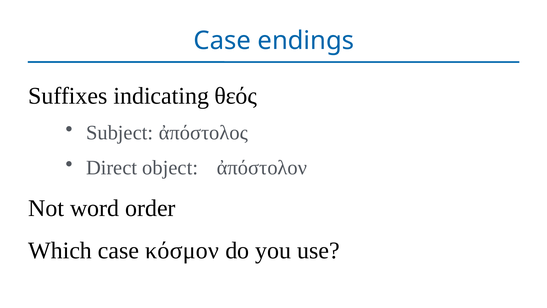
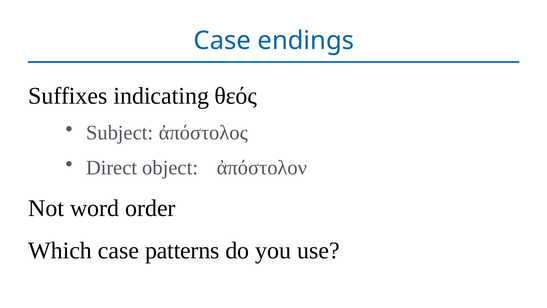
κόσμον: κόσμον -> patterns (182, 250)
